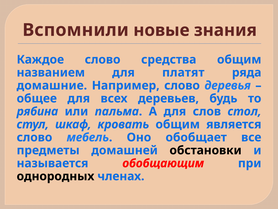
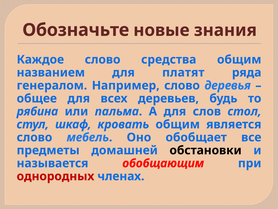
Вспомнили: Вспомнили -> Обозначьте (76, 30)
домашние: домашние -> генералом (52, 85)
однородных colour: black -> red (55, 176)
